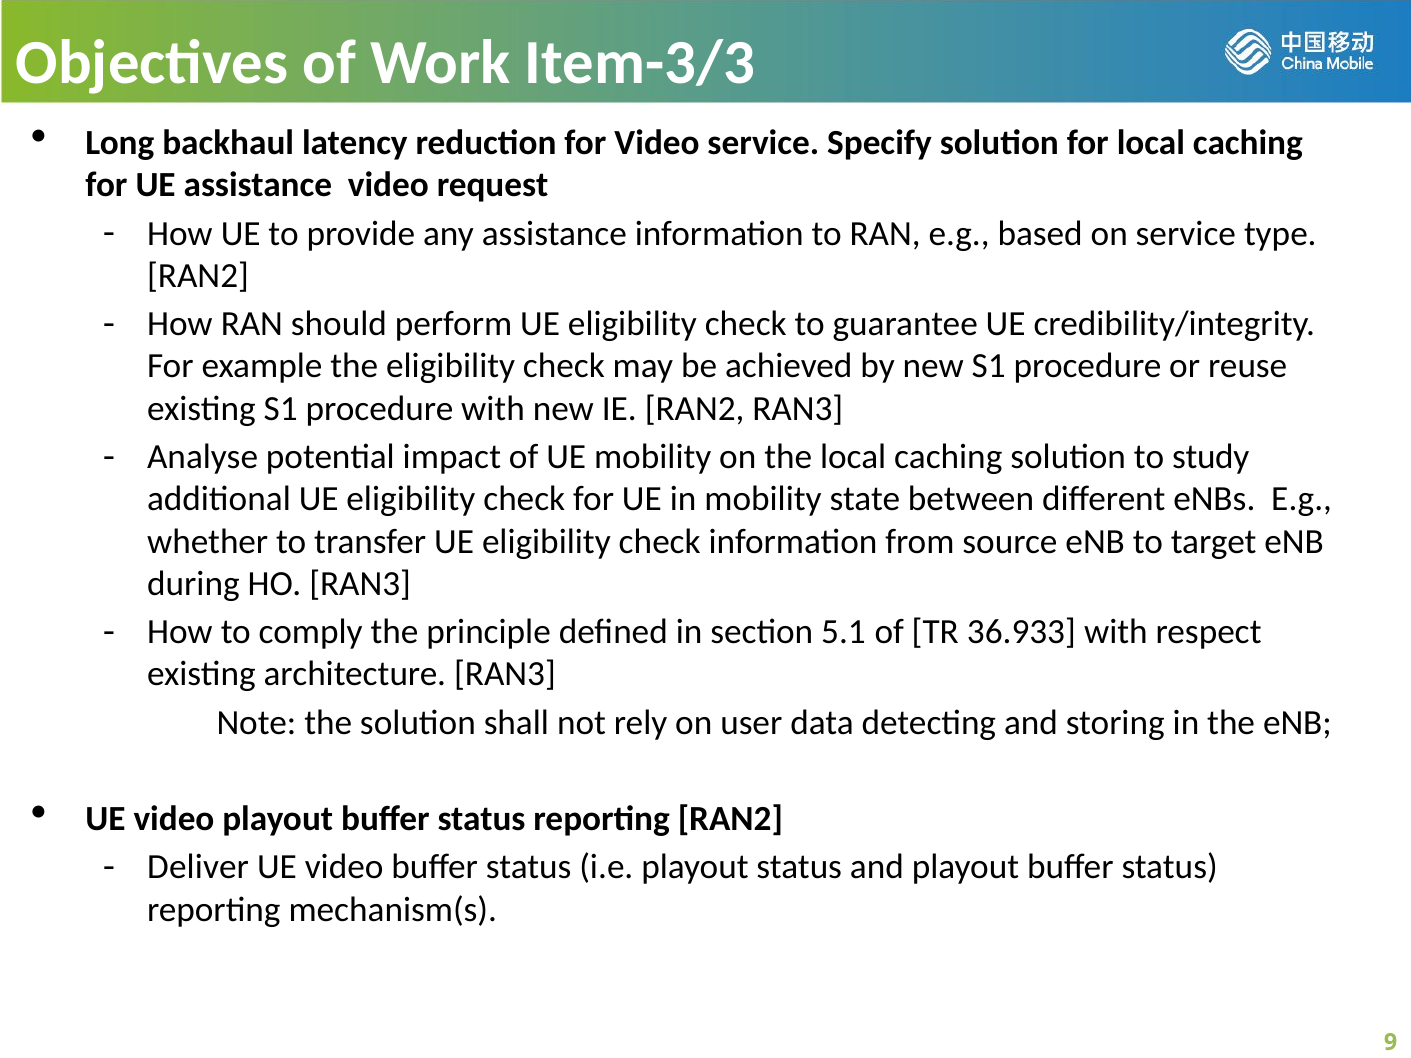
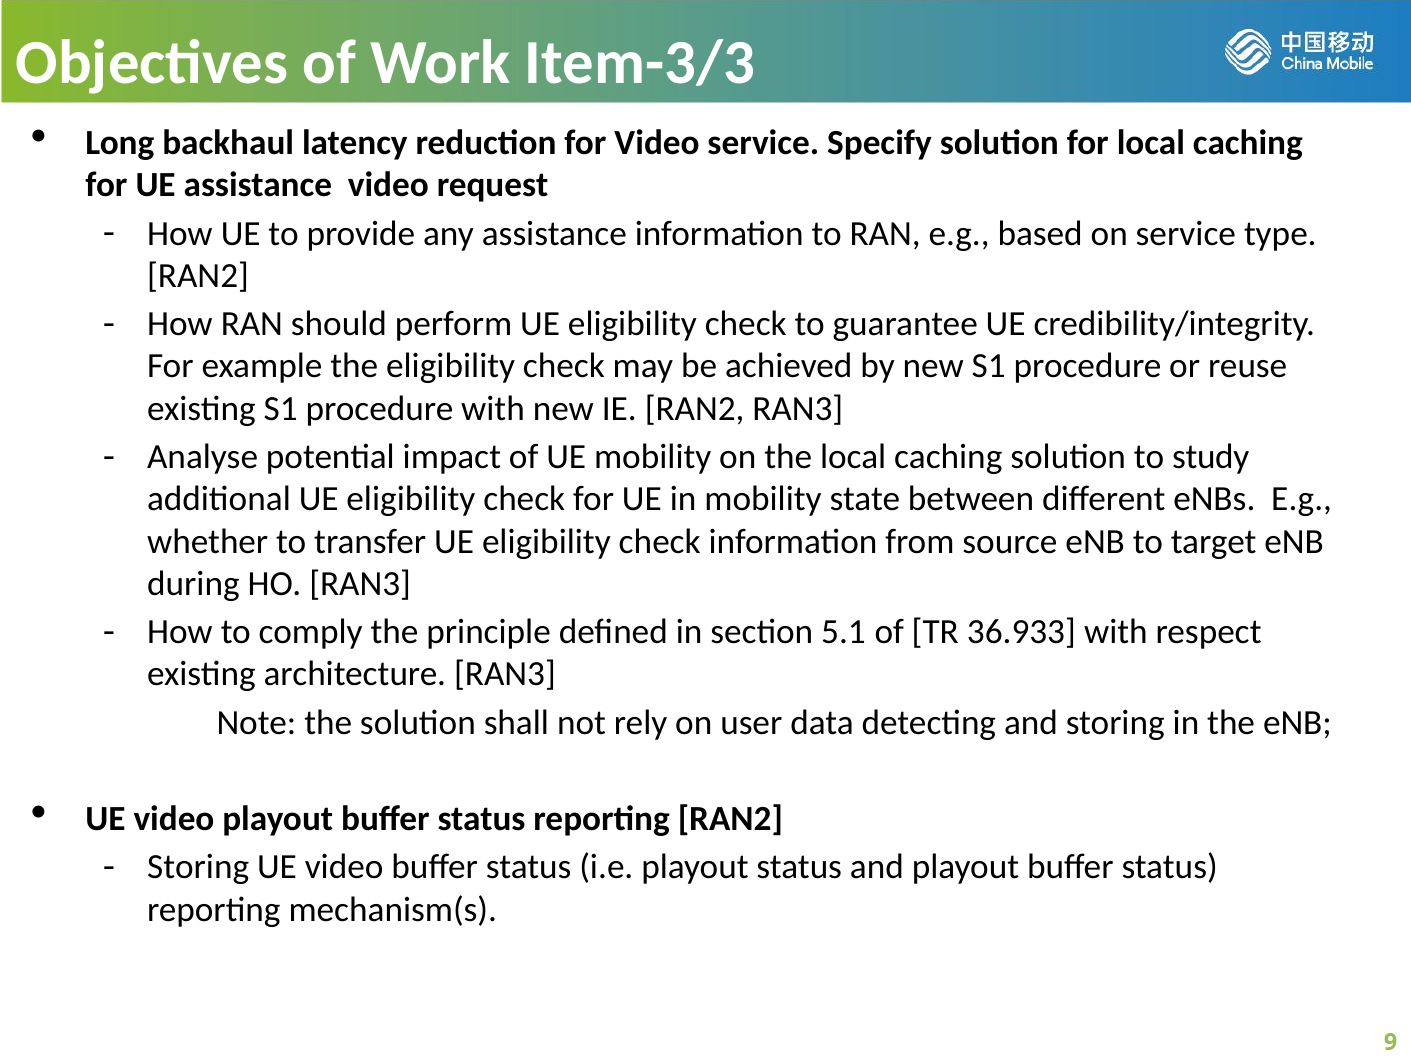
Deliver: Deliver -> Storing (198, 867)
